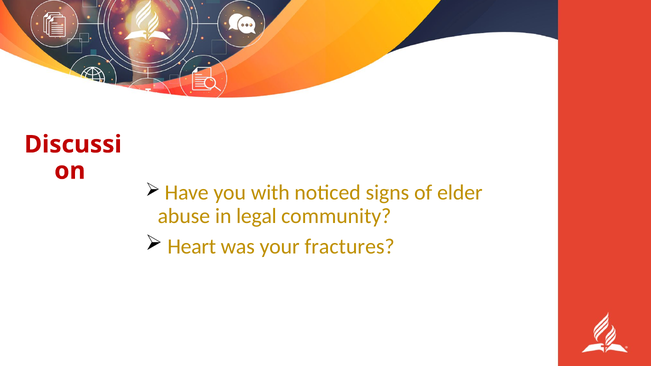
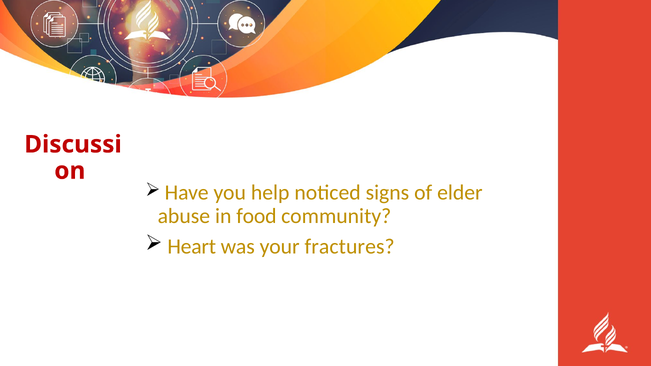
with: with -> help (270, 193)
legal: legal -> food (256, 216)
